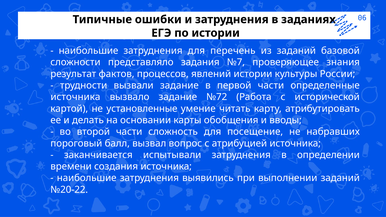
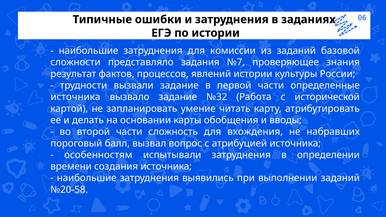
перечень: перечень -> комиссии (233, 51)
№72: №72 -> №32 (217, 97)
установленные: установленные -> запланировать (142, 109)
посещение: посещение -> вхождения (255, 132)
заканчивается: заканчивается -> особенностям (98, 155)
№20-22: №20-22 -> №20-58 (69, 190)
